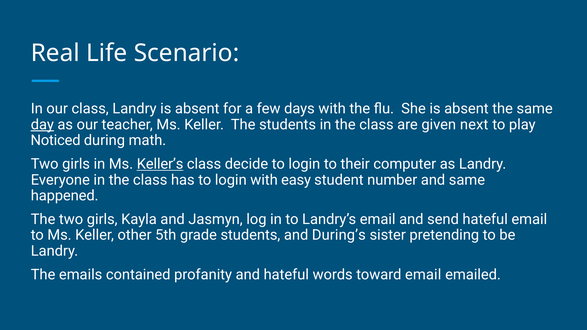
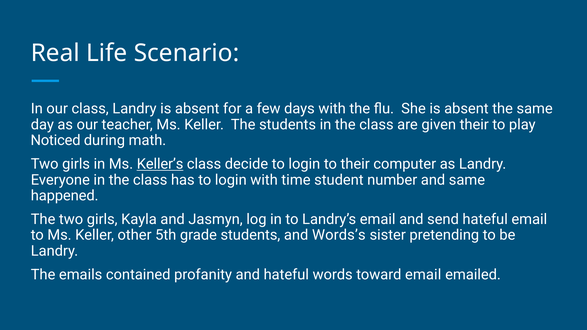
day underline: present -> none (42, 125)
given next: next -> their (474, 125)
easy: easy -> time (296, 180)
During’s: During’s -> Words’s (339, 235)
